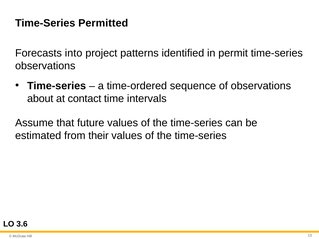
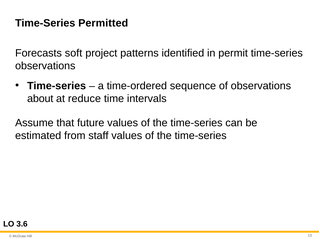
into: into -> soft (74, 53)
contact: contact -> reduce (84, 99)
their: their -> staff (98, 136)
